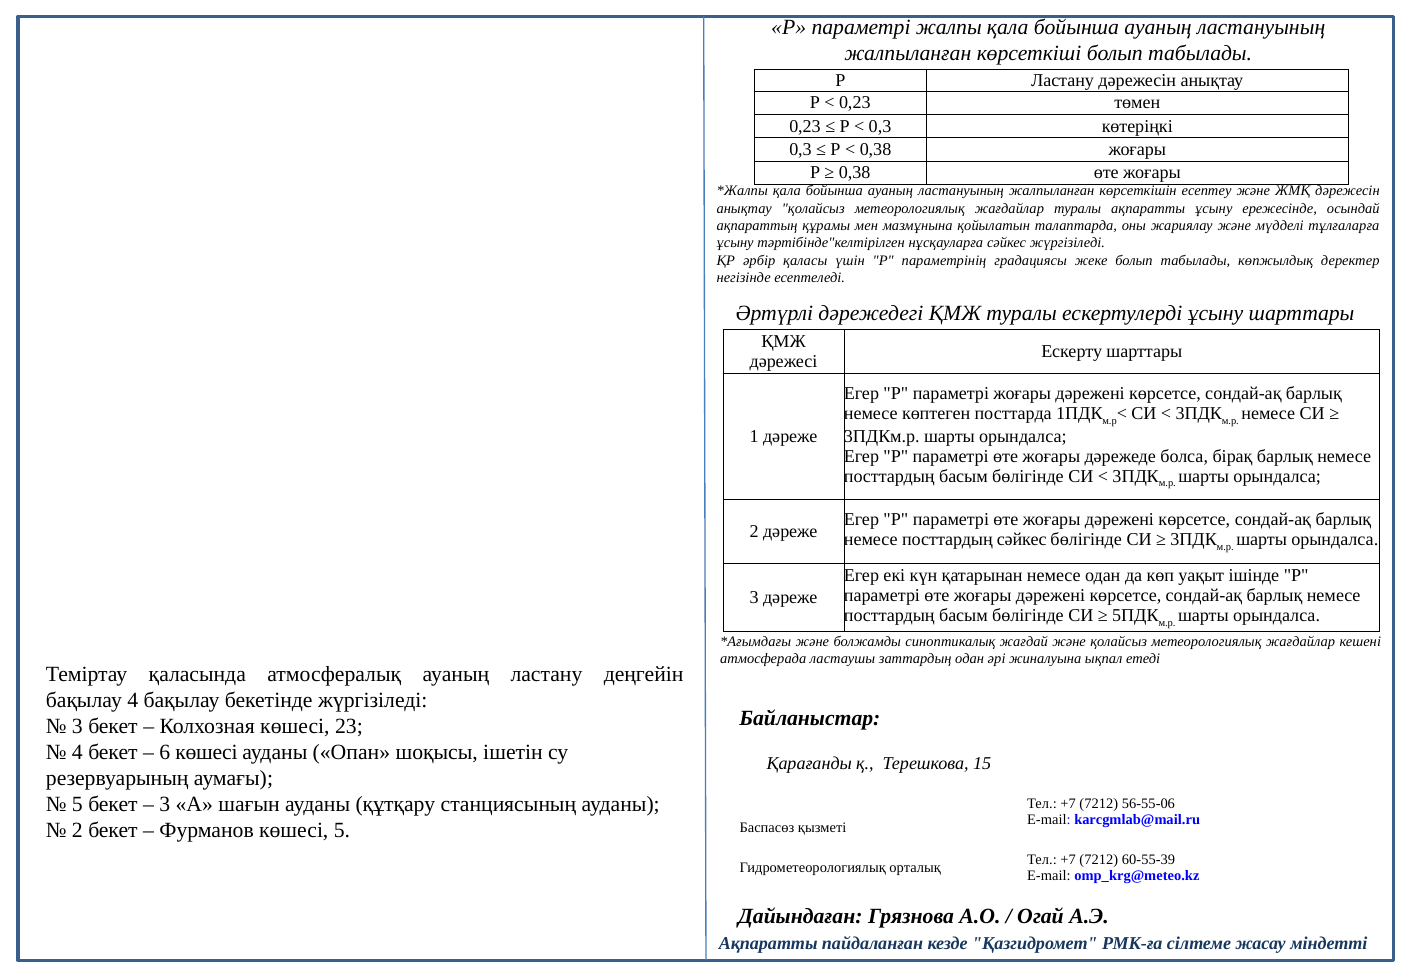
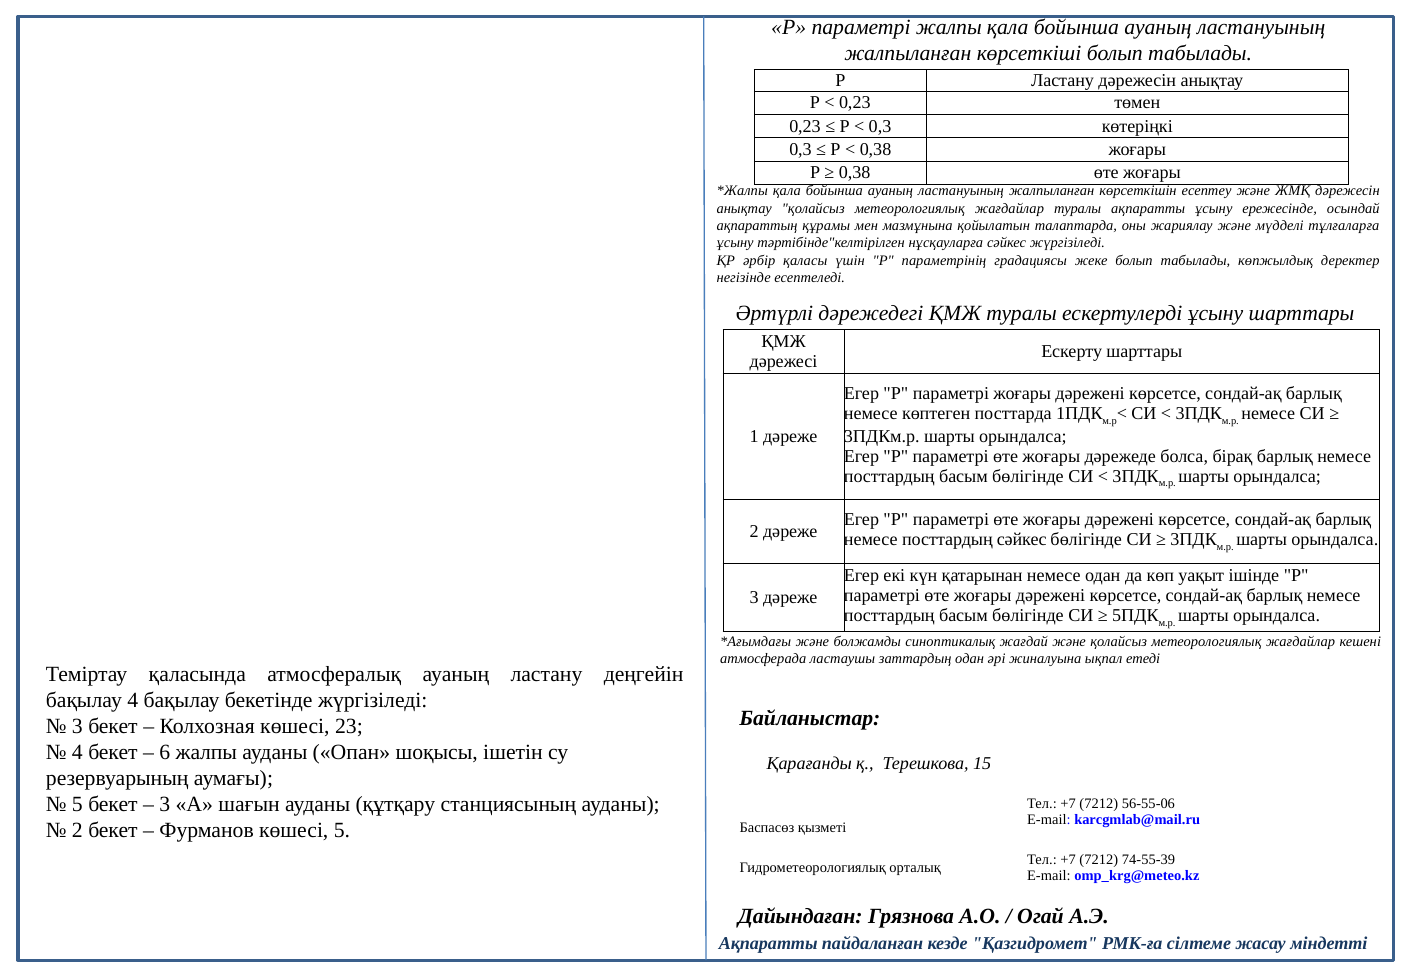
6 көшесі: көшесі -> жалпы (206, 753)
60-55-39: 60-55-39 -> 74-55-39 (1148, 860)
